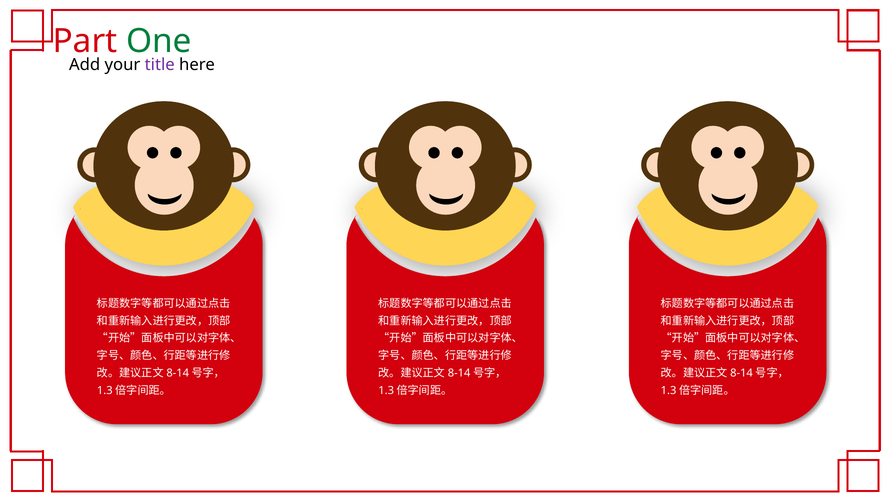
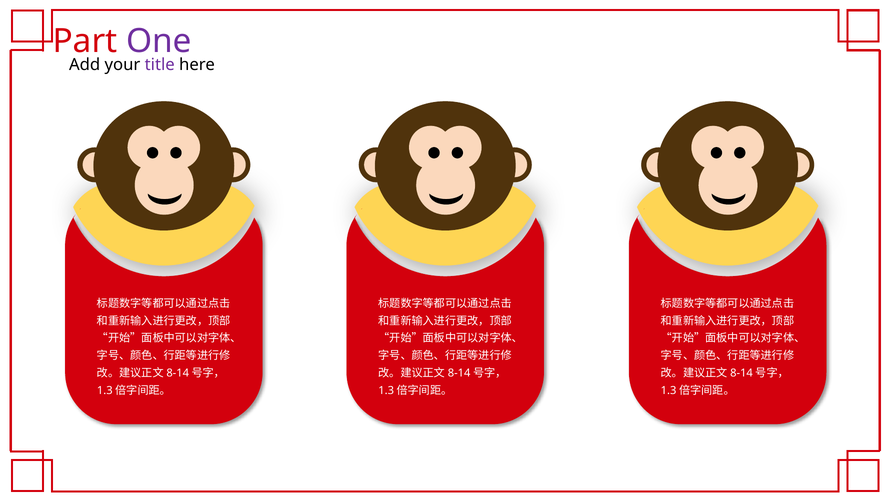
One colour: green -> purple (159, 41)
